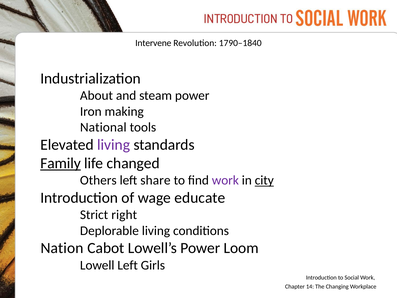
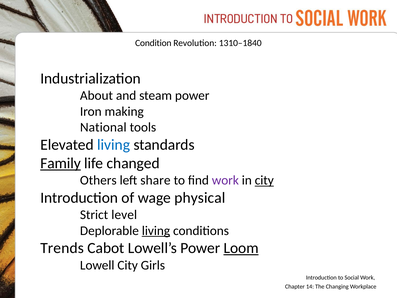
Intervene: Intervene -> Condition (153, 43)
1790–1840: 1790–1840 -> 1310–1840 (240, 43)
living colour: purple -> blue (114, 145)
educate: educate -> physical (200, 198)
right: right -> level (124, 215)
living underline: none -> present (156, 231)
Nation: Nation -> Trends (62, 248)
Loom underline: none -> present (241, 248)
Lowell Left: Left -> City (128, 265)
